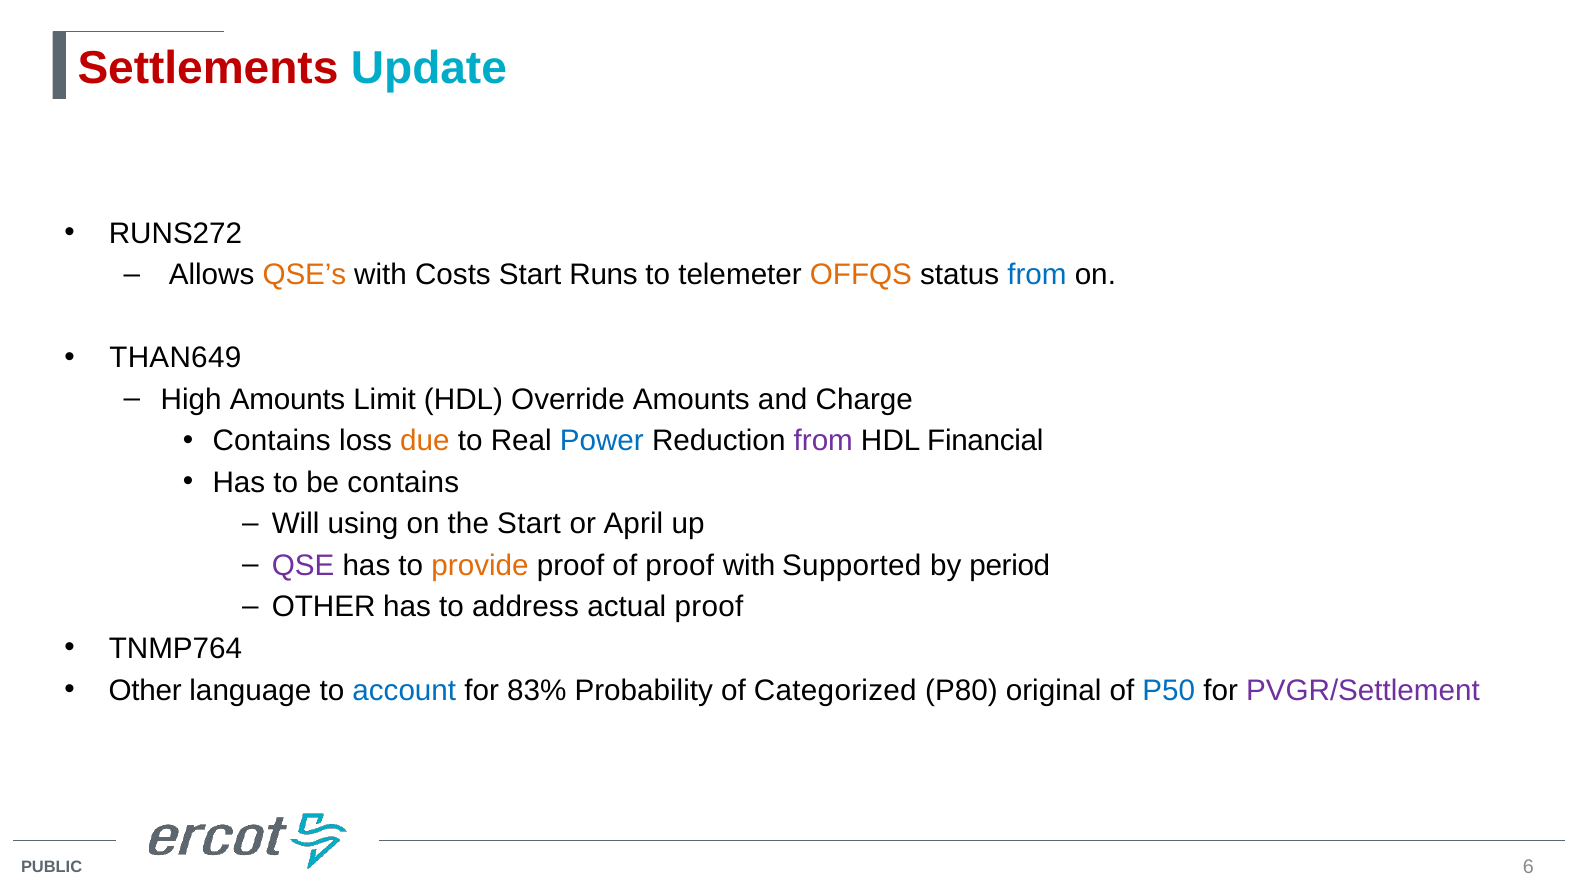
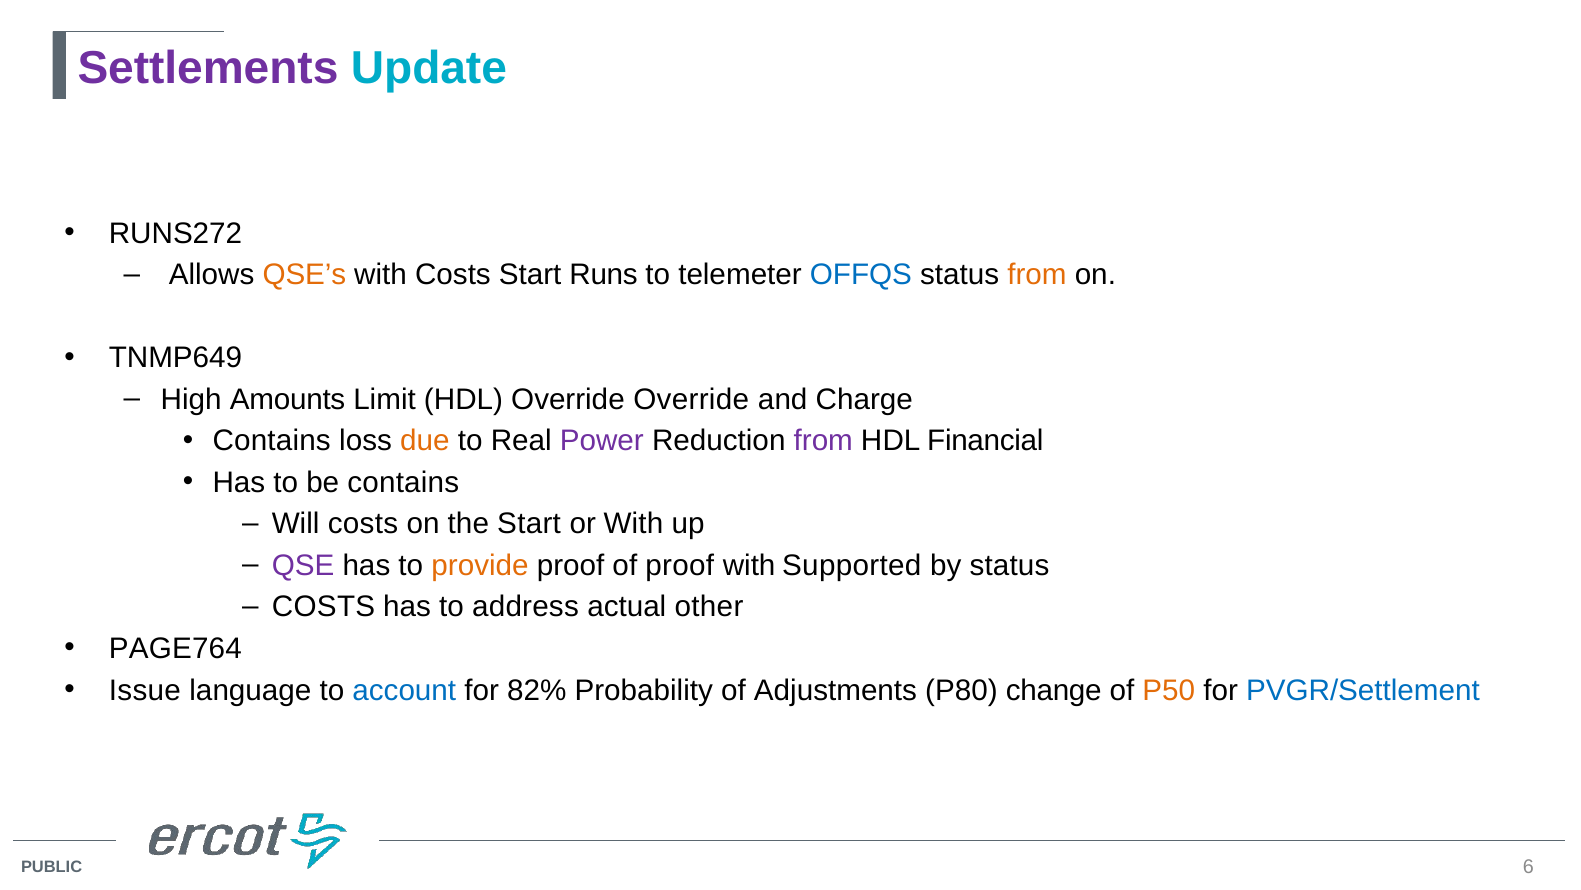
Settlements colour: red -> purple (208, 68)
OFFQS colour: orange -> blue (861, 275)
from colour: blue -> orange (1037, 275)
THAN649: THAN649 -> TNMP649 (175, 358)
Override Amounts: Amounts -> Override (691, 399)
Power colour: blue -> purple (602, 441)
Will using: using -> costs (363, 524)
or April: April -> With (633, 524)
by period: period -> status (1010, 565)
OTHER: OTHER -> COSTS (324, 607)
actual proof: proof -> other (709, 607)
TNMP764: TNMP764 -> PAGE764 (175, 648)
Other: Other -> Issue (145, 690)
83%: 83% -> 82% (537, 690)
Categorized: Categorized -> Adjustments (835, 690)
original: original -> change (1054, 690)
P50 colour: blue -> orange (1169, 690)
PVGR/Settlement colour: purple -> blue (1363, 690)
